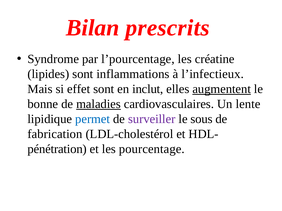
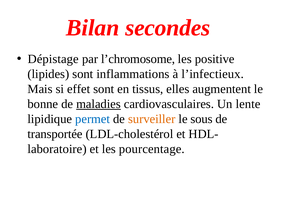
prescrits: prescrits -> secondes (168, 28)
Syndrome: Syndrome -> Dépistage (53, 59)
l’pourcentage: l’pourcentage -> l’chromosome (138, 59)
créatine: créatine -> positive (215, 59)
inclut: inclut -> tissus (148, 89)
augmentent underline: present -> none (222, 89)
surveiller colour: purple -> orange (152, 119)
fabrication: fabrication -> transportée (55, 134)
pénétration: pénétration -> laboratoire (57, 149)
